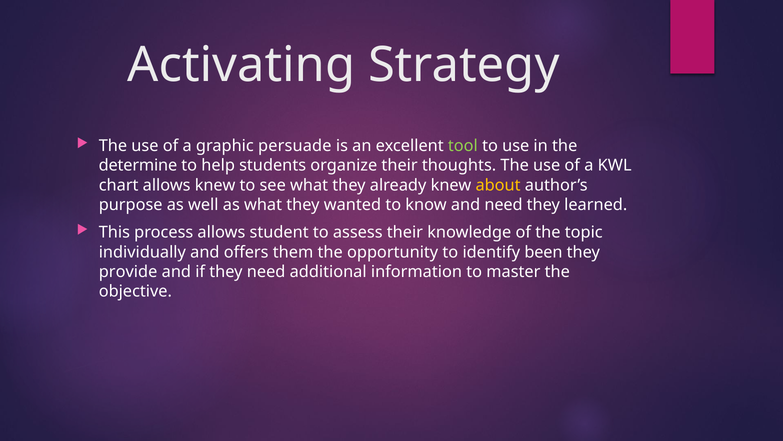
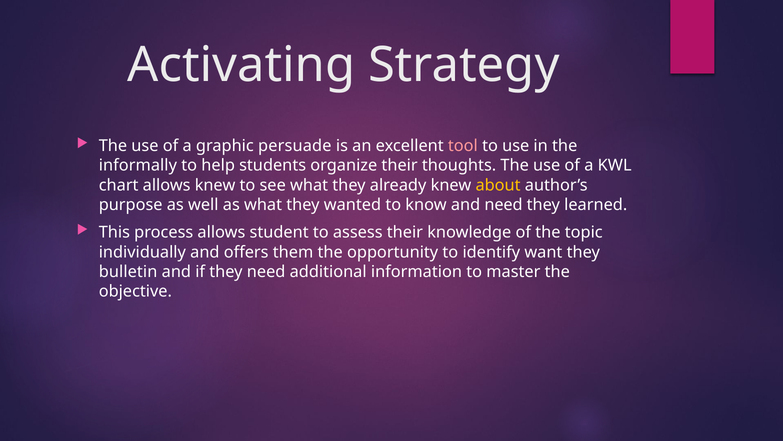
tool colour: light green -> pink (463, 146)
determine: determine -> informally (138, 165)
been: been -> want (543, 252)
provide: provide -> bulletin (128, 271)
